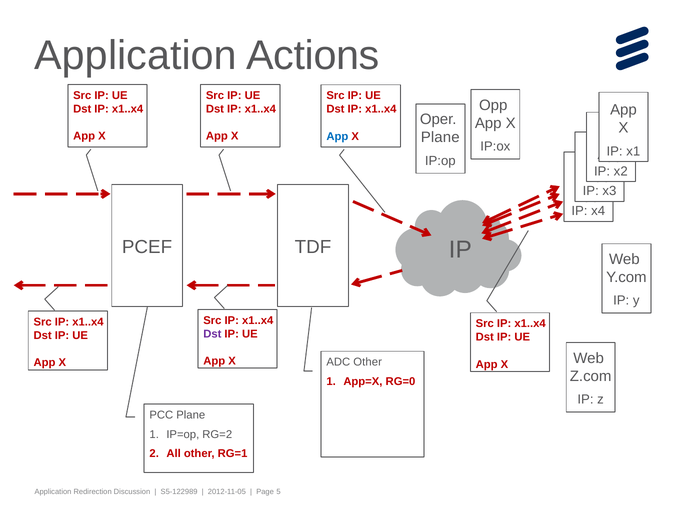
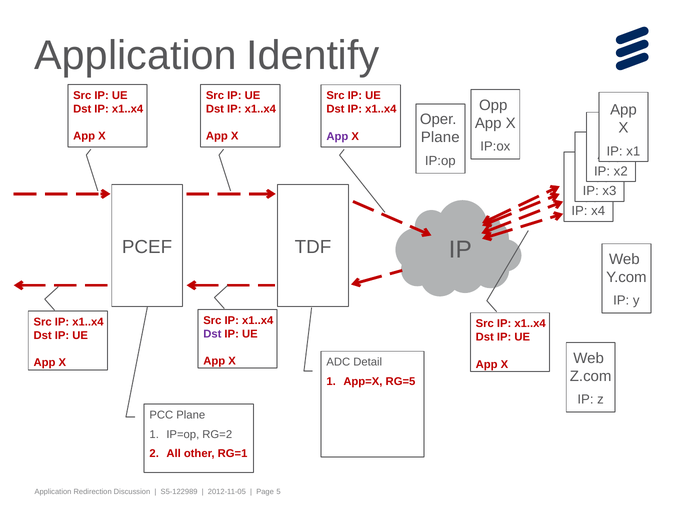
Actions: Actions -> Identify (313, 55)
App colour: blue -> purple (337, 136)
ADC Other: Other -> Detail (368, 362)
RG=0: RG=0 -> RG=5 (400, 381)
